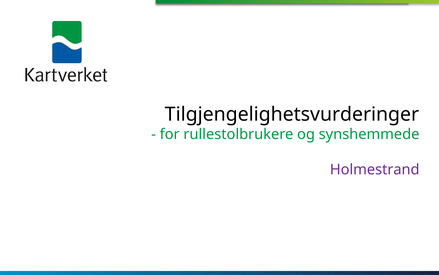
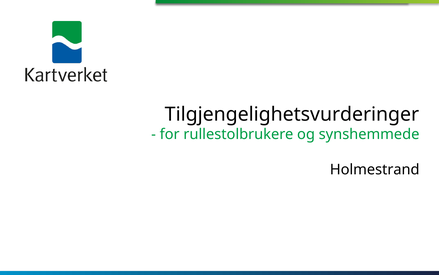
Holmestrand colour: purple -> black (375, 169)
